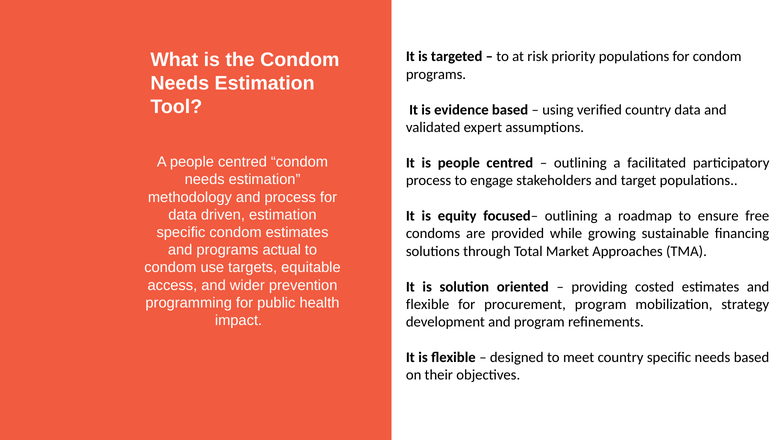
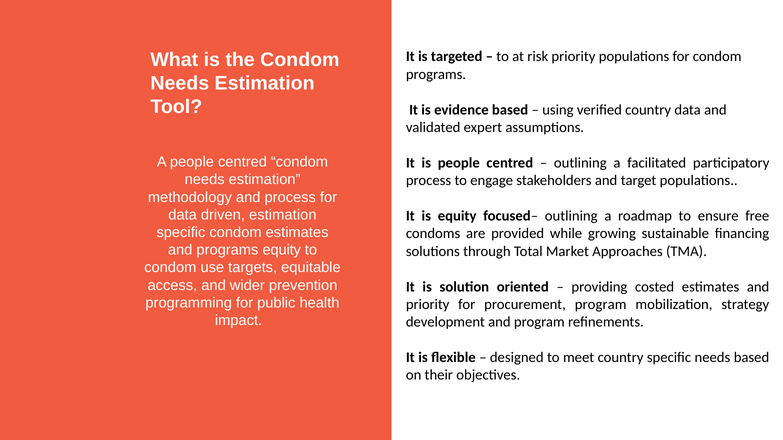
programs actual: actual -> equity (282, 250)
flexible: flexible -> priority (428, 305)
